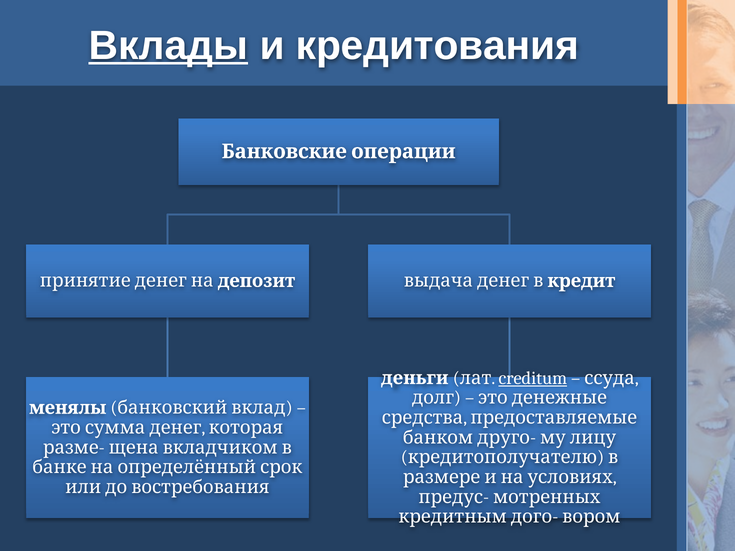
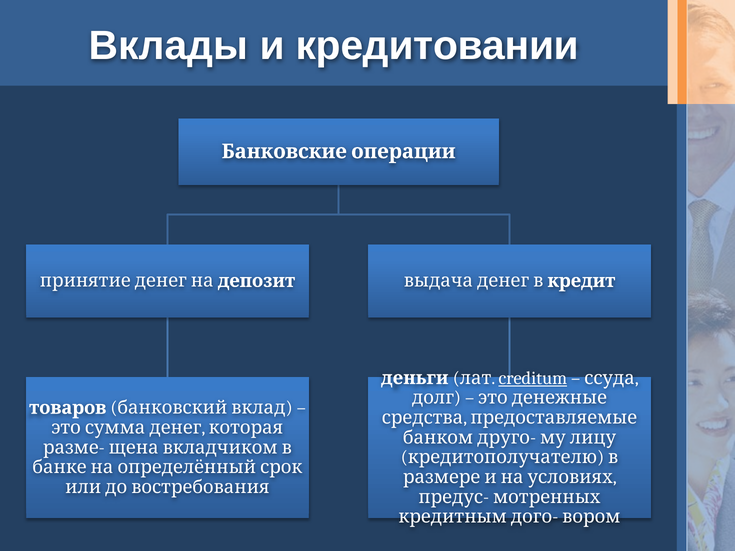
Вклады underline: present -> none (168, 46)
кредитования: кредитования -> кредитовании (437, 46)
менялы: менялы -> товаров (68, 408)
